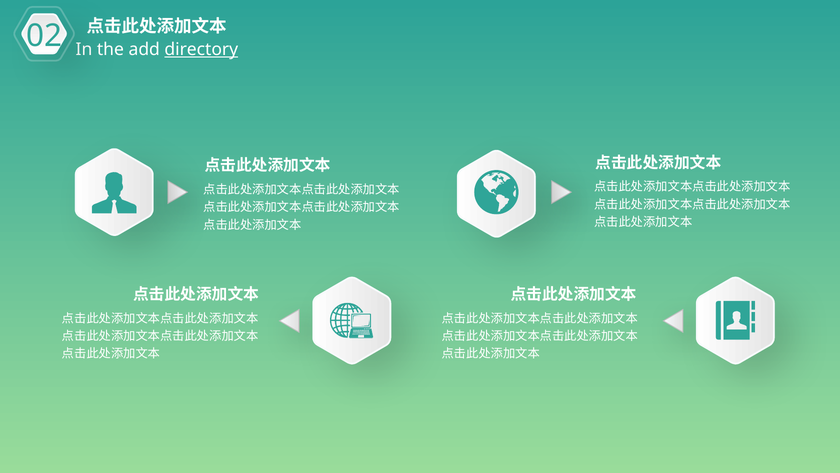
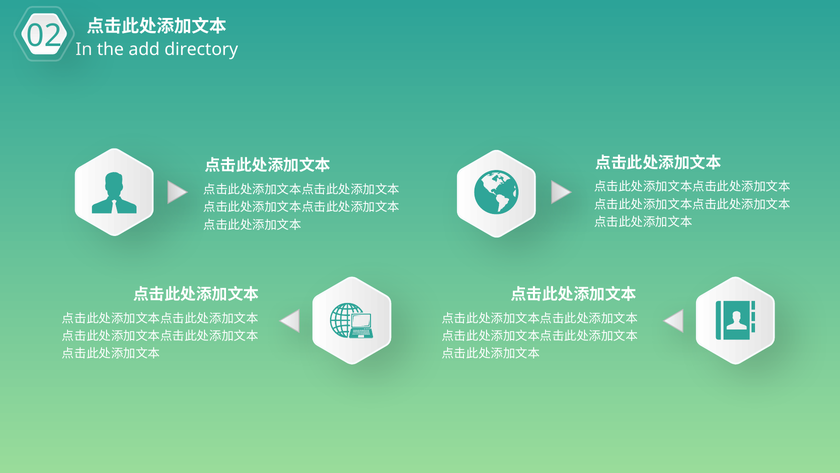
directory underline: present -> none (201, 49)
